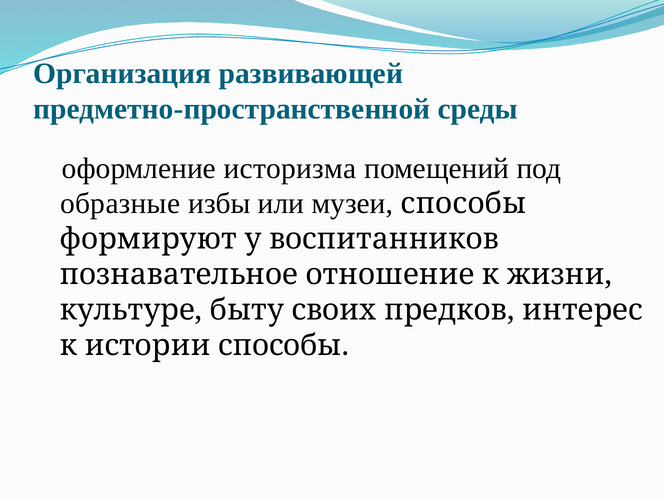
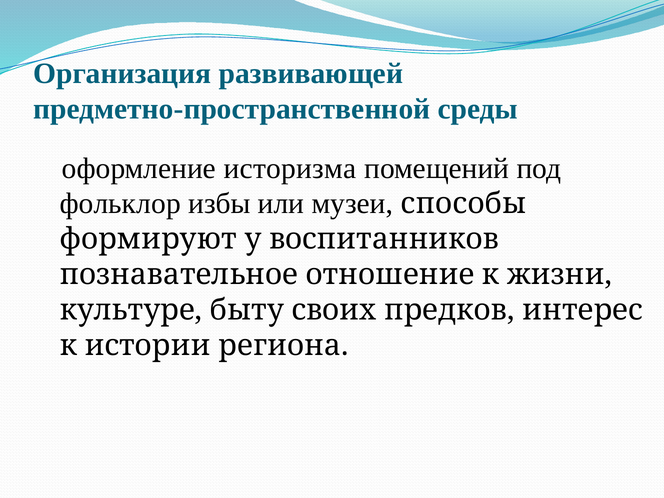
образные: образные -> фольклор (120, 204)
истории способы: способы -> региона (284, 346)
